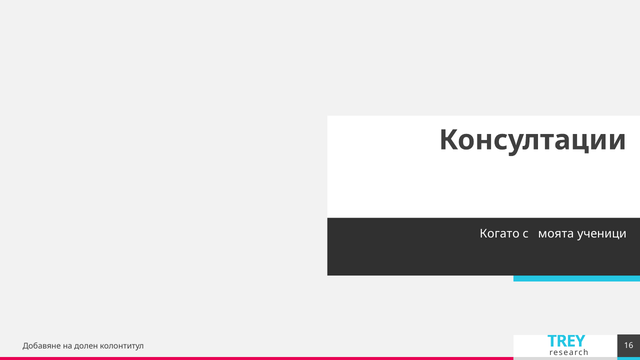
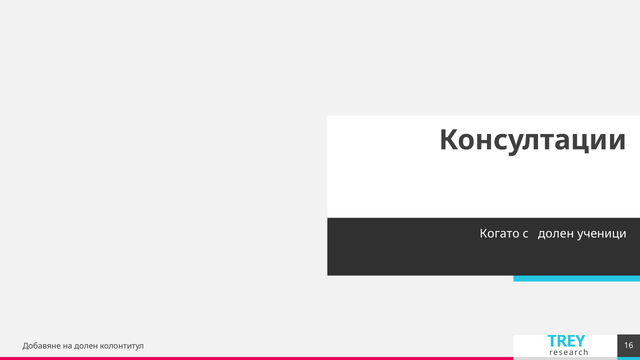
с моята: моята -> долен (556, 234)
